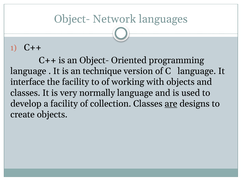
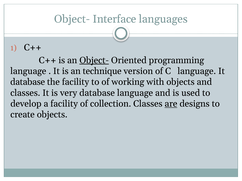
Network: Network -> Interface (115, 19)
Object- underline: none -> present (94, 60)
interface: interface -> database (28, 82)
very normally: normally -> database (97, 93)
